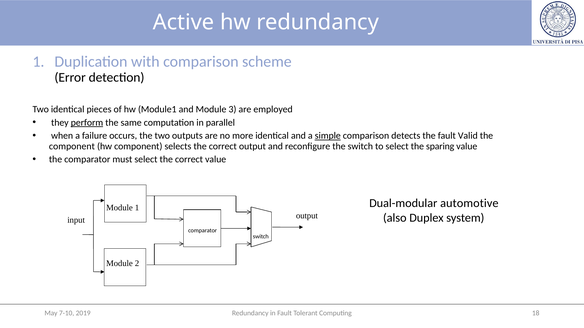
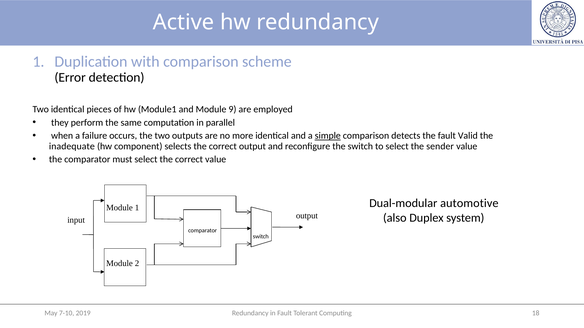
3: 3 -> 9 (232, 109)
perform underline: present -> none (87, 123)
component: component -> inadequate (72, 146)
sparing: sparing -> sender (440, 146)
